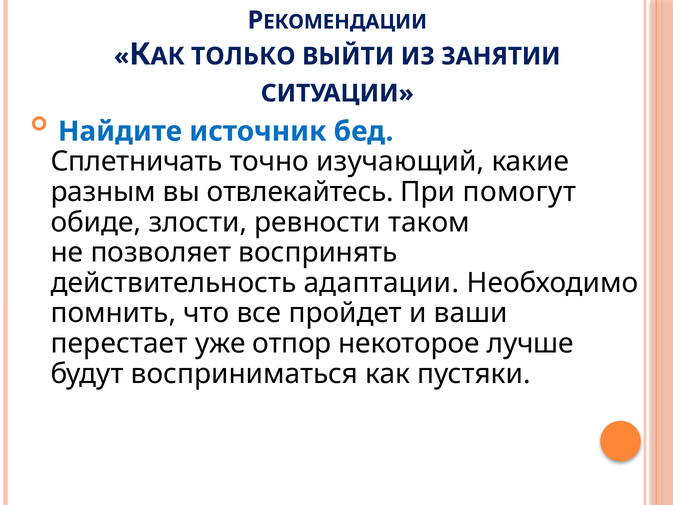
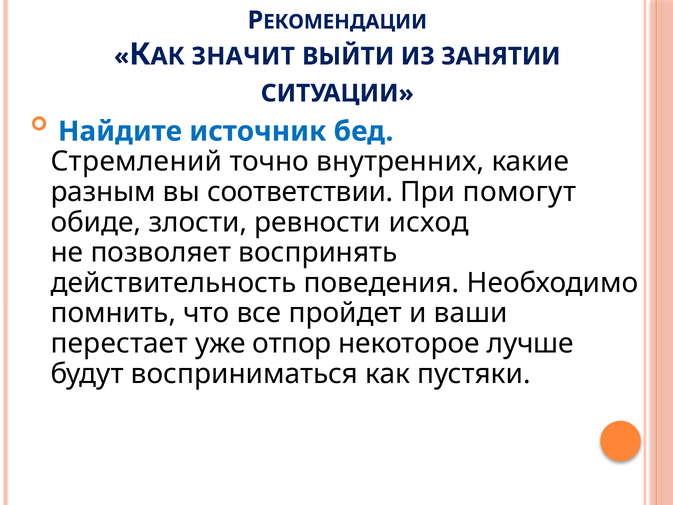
ТОЛЬКО: ТОЛЬКО -> ЗНАЧИТ (243, 56)
Сплетничать: Сплетничать -> Стремлений (136, 162)
изучающий: изучающий -> внутренних (400, 162)
отвлекайтесь: отвлекайтесь -> соответствии (300, 192)
таком: таком -> исход (429, 222)
адаптации: адаптации -> поведения (381, 283)
